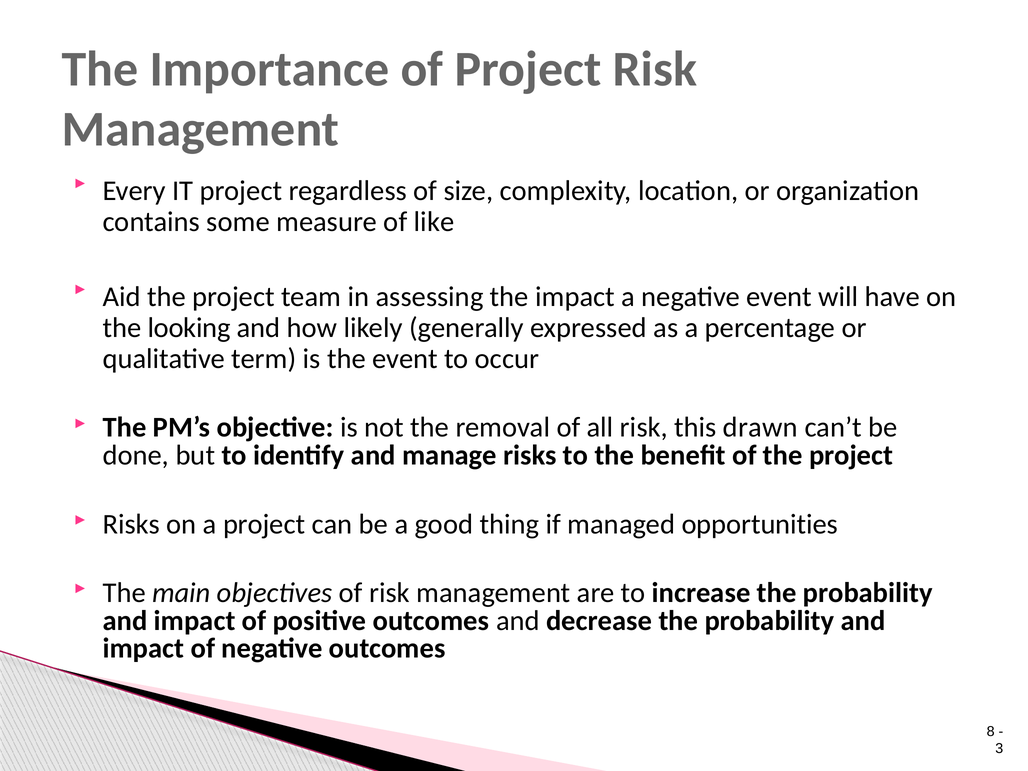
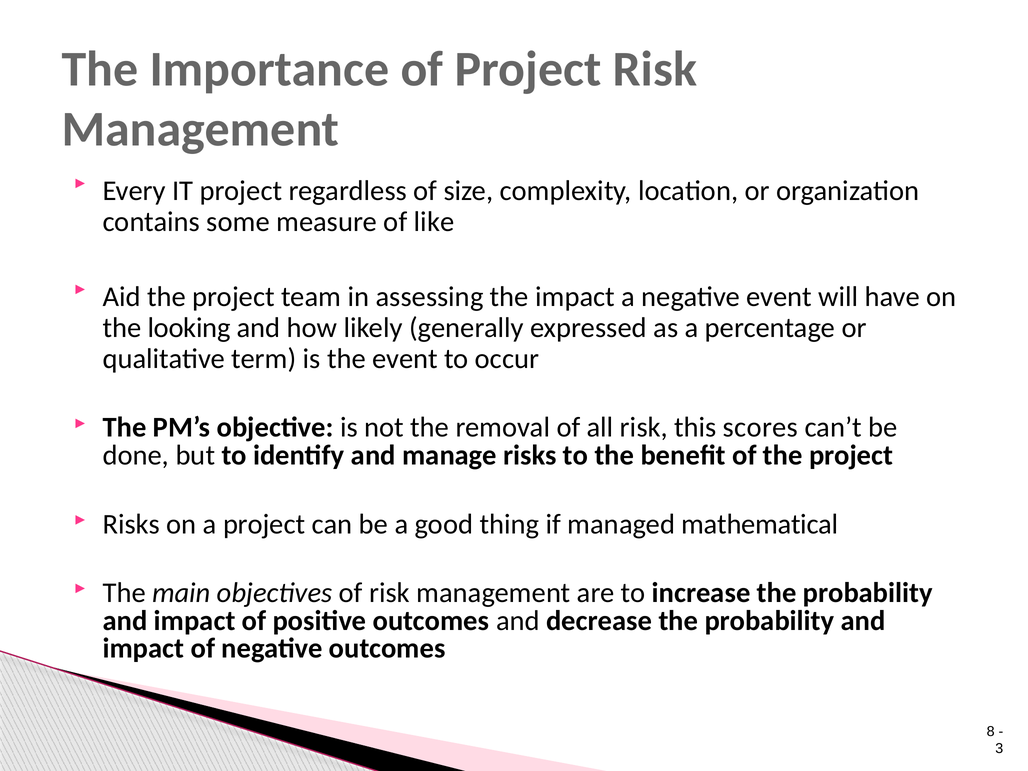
drawn: drawn -> scores (760, 428)
opportunities: opportunities -> mathematical (760, 524)
